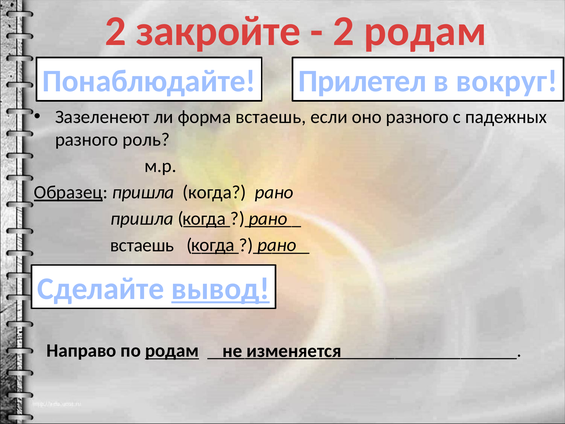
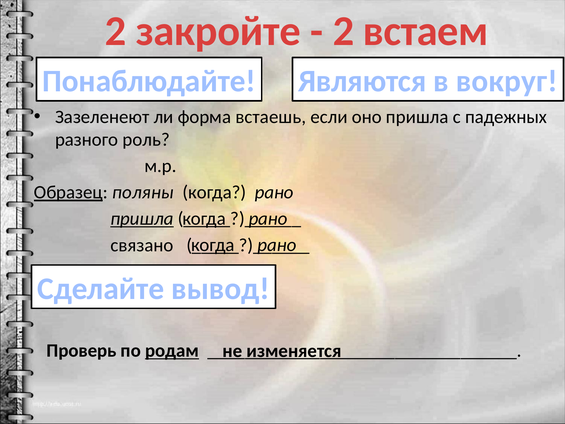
2 родам: родам -> встаем (426, 31)
Прилетел: Прилетел -> Являются (362, 81)
оно разного: разного -> пришла (417, 117)
Образец пришла: пришла -> поляны (143, 192)
пришла underline: none -> present (142, 219)
встаешь: встаешь -> связано (142, 245)
вывод underline: present -> none (220, 289)
Направо: Направо -> Проверь (82, 350)
